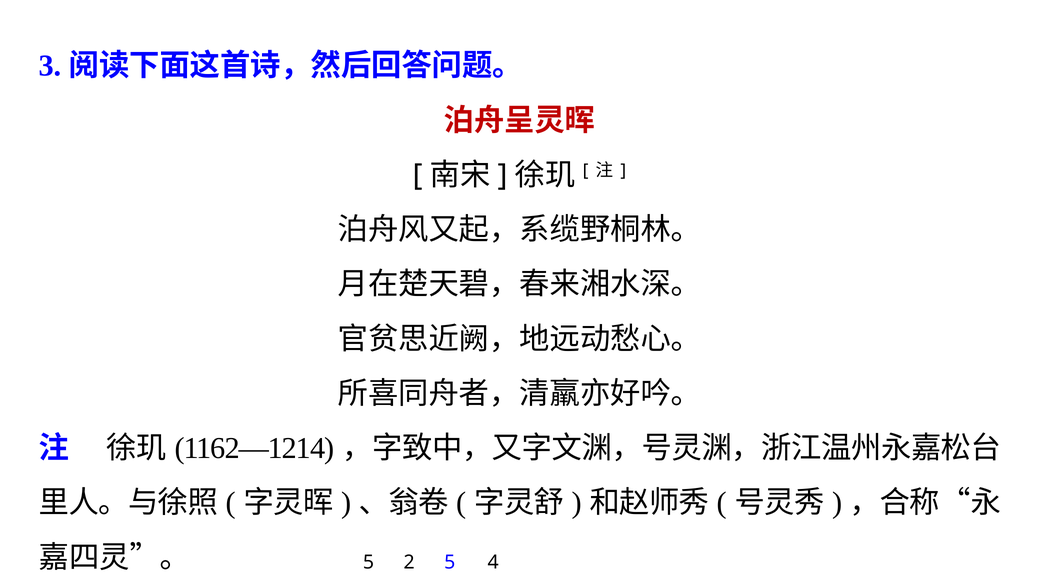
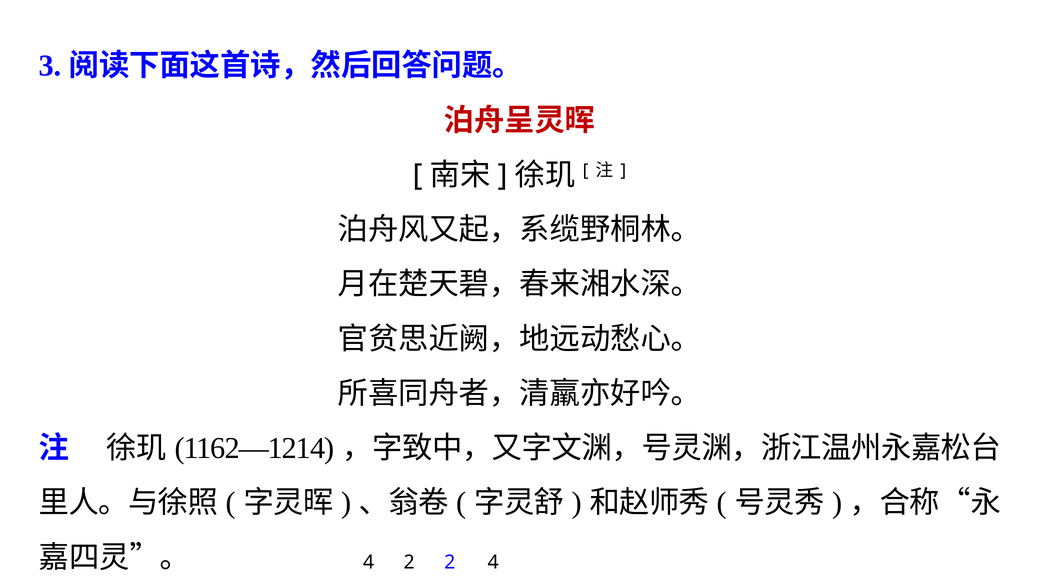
5: 5 -> 4 (369, 562)
2 5: 5 -> 2 (450, 562)
